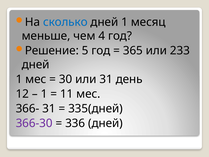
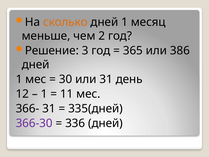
сколько colour: blue -> orange (65, 22)
4: 4 -> 2 (102, 36)
5: 5 -> 3 (85, 51)
233: 233 -> 386 (180, 51)
